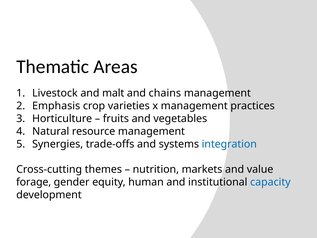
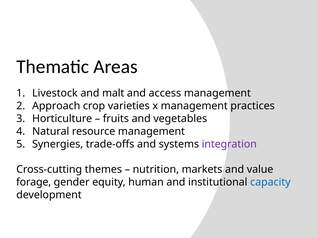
chains: chains -> access (165, 93)
Emphasis: Emphasis -> Approach (56, 106)
integration colour: blue -> purple (229, 144)
